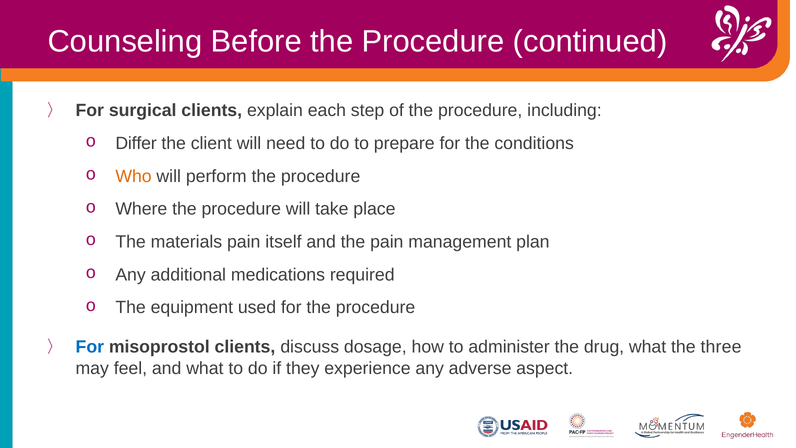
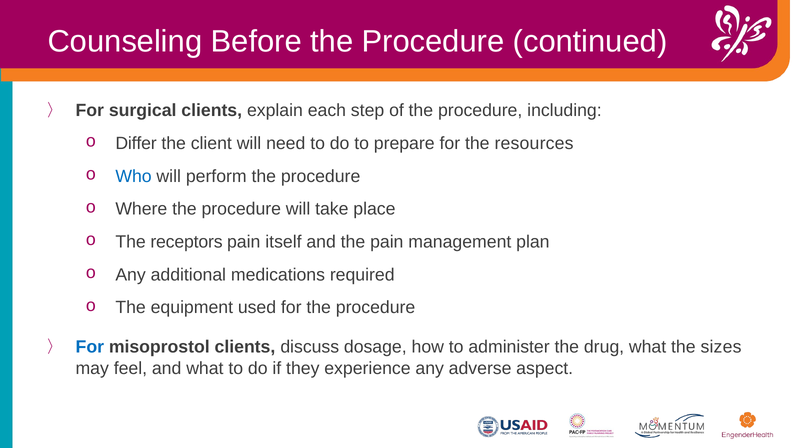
conditions: conditions -> resources (534, 143)
Who colour: orange -> blue (134, 176)
materials: materials -> receptors (187, 242)
three: three -> sizes (721, 347)
